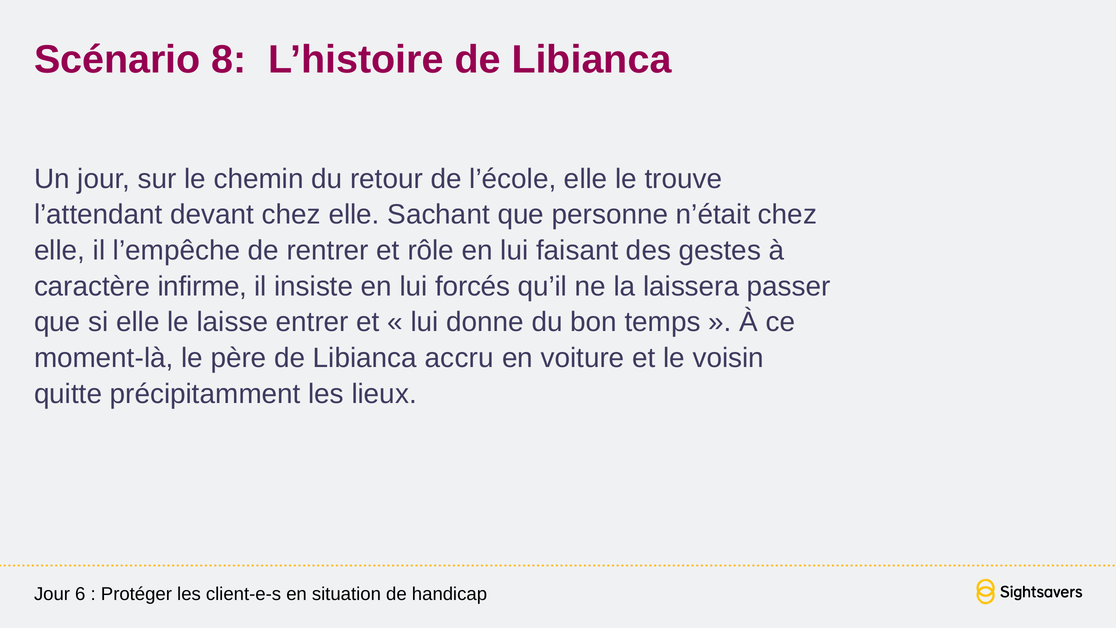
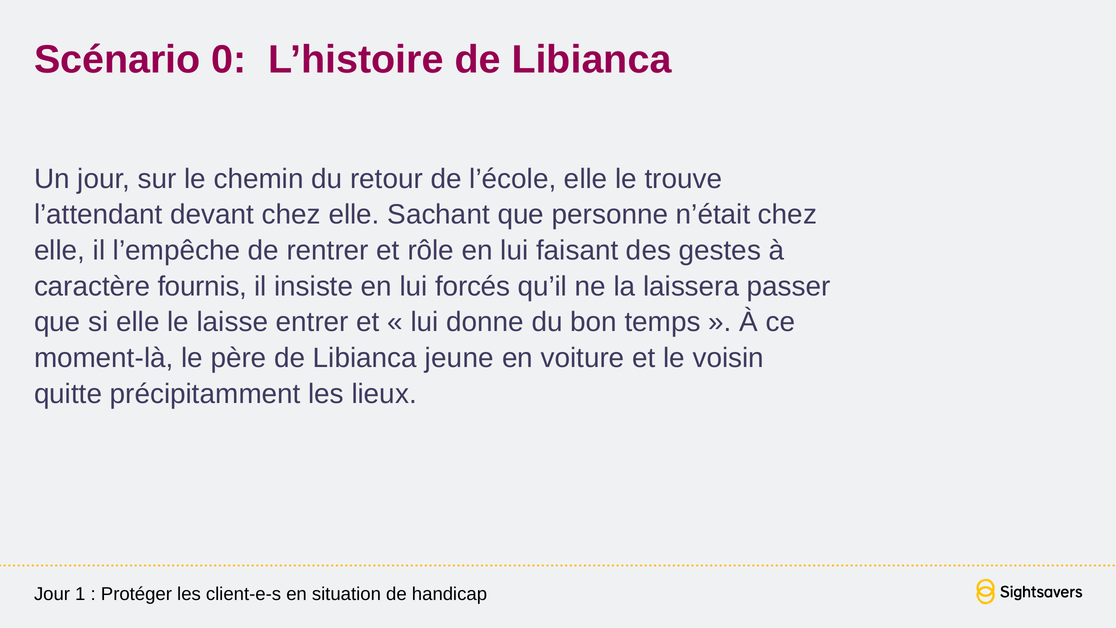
8: 8 -> 0 (229, 60)
infirme: infirme -> fournis (202, 286)
accru: accru -> jeune (459, 358)
6: 6 -> 1 (80, 594)
